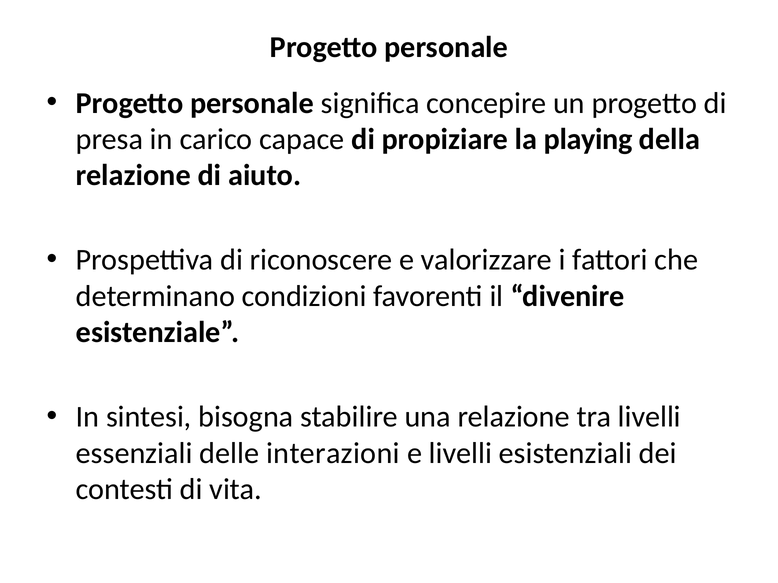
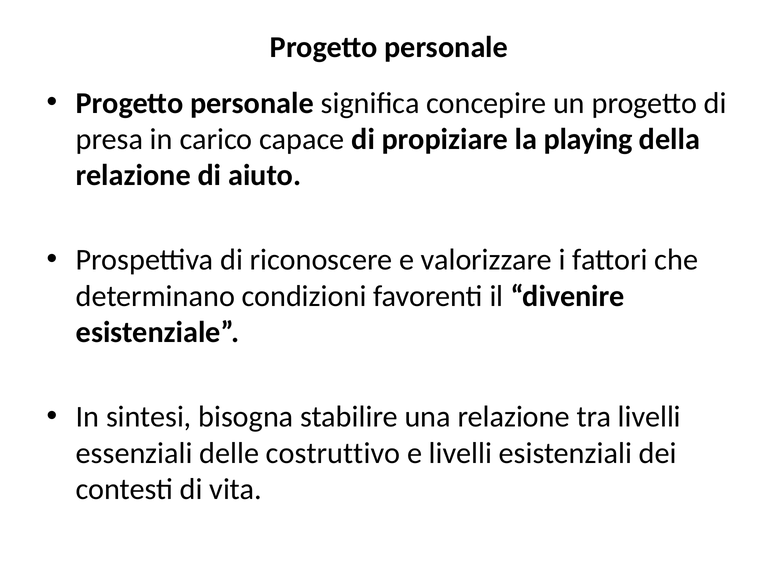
interazioni: interazioni -> costruttivo (333, 454)
